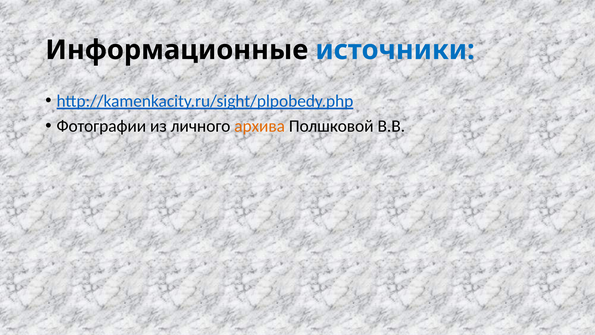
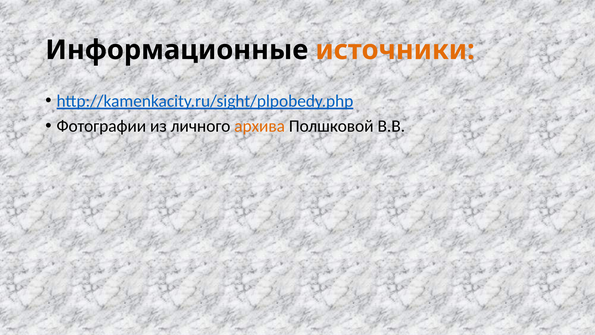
источники colour: blue -> orange (395, 50)
